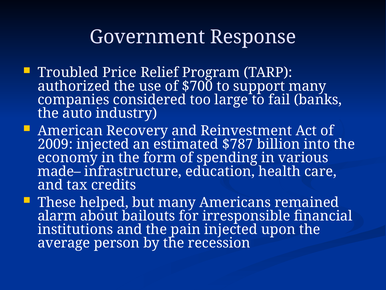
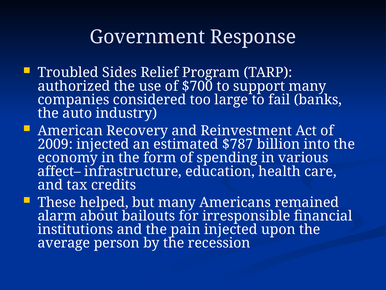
Price: Price -> Sides (120, 72)
made–: made– -> affect– (59, 171)
